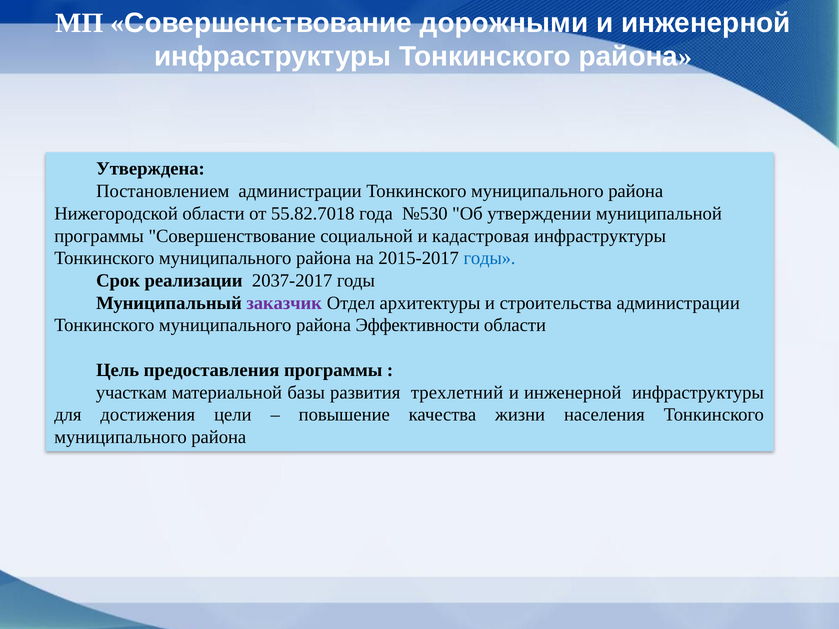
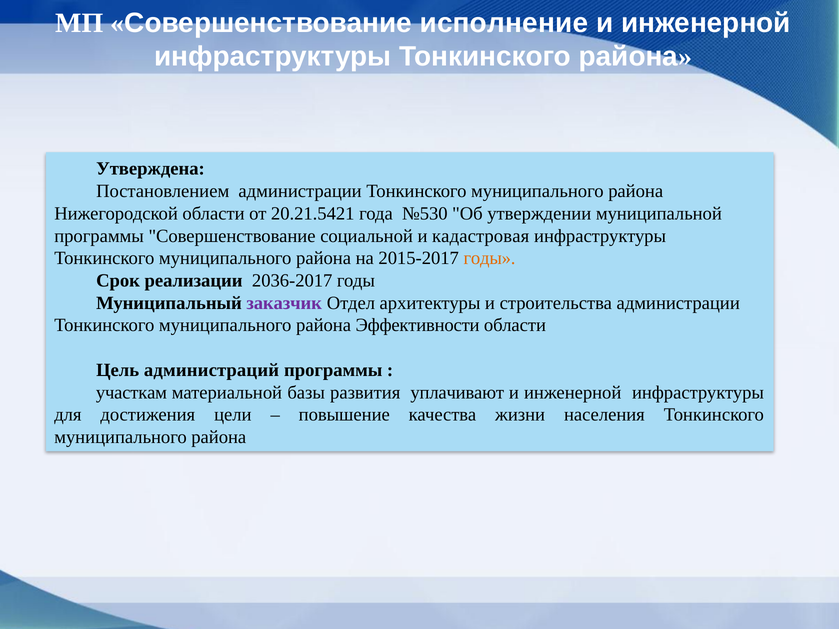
дорожными: дорожными -> исполнение (504, 23)
55.82.7018: 55.82.7018 -> 20.21.5421 (313, 214)
годы colour: blue -> orange (489, 258)
2037-2017: 2037-2017 -> 2036-2017 (292, 281)
предоставления: предоставления -> администраций (211, 370)
трехлетний: трехлетний -> уплачивают (457, 393)
